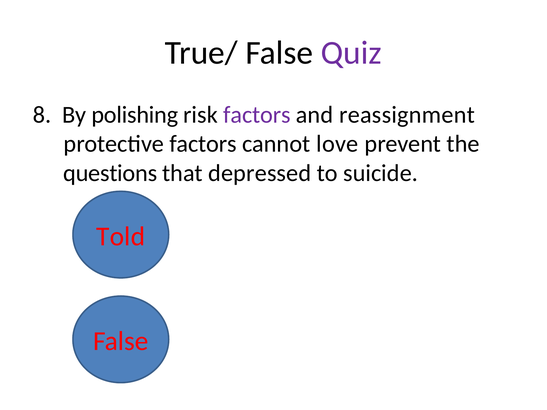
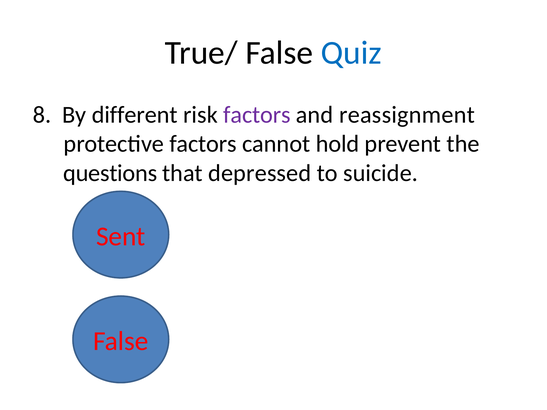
Quiz colour: purple -> blue (351, 53)
polishing: polishing -> different (135, 115)
love: love -> hold (338, 144)
Told: Told -> Sent (121, 237)
